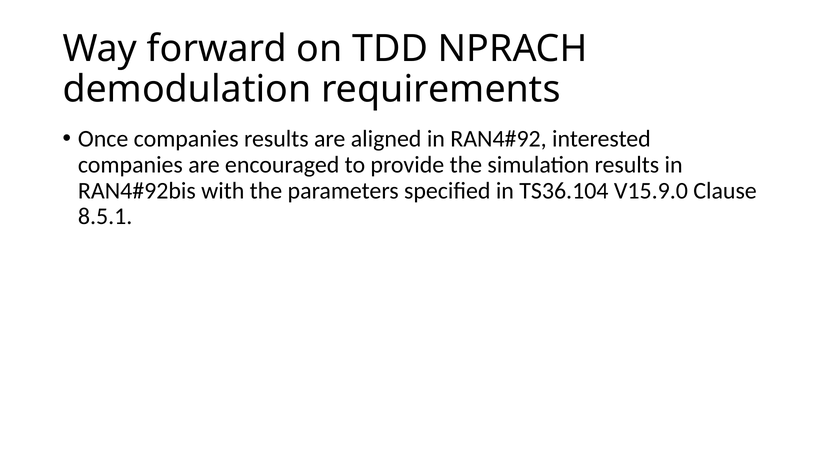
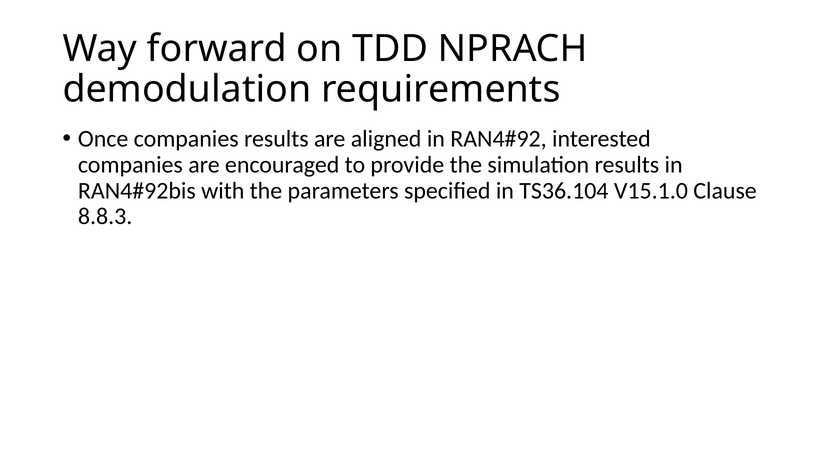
V15.9.0: V15.9.0 -> V15.1.0 (651, 191)
8.5.1: 8.5.1 -> 8.8.3 (105, 216)
